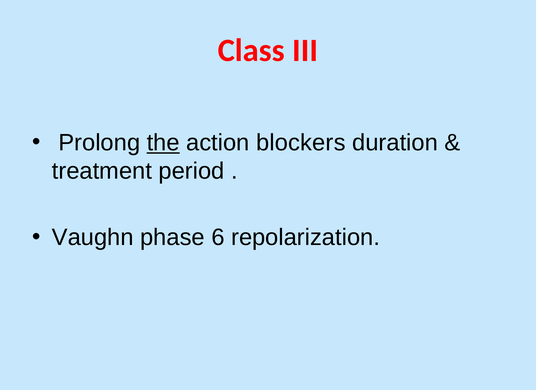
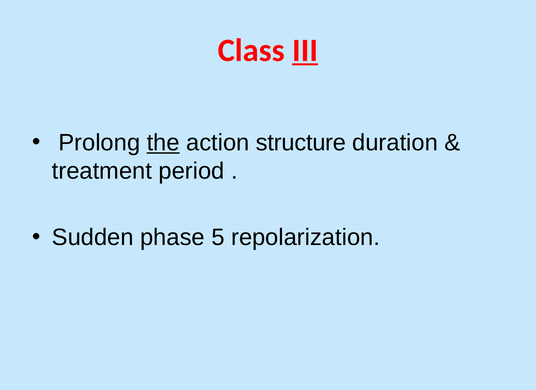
III underline: none -> present (305, 50)
blockers: blockers -> structure (301, 143)
Vaughn: Vaughn -> Sudden (93, 237)
6: 6 -> 5 (218, 237)
